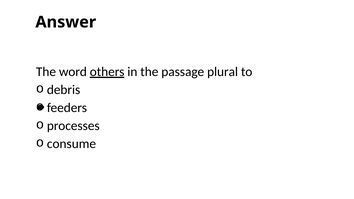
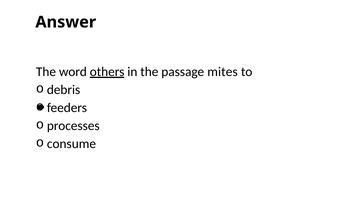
plural: plural -> mites (223, 72)
